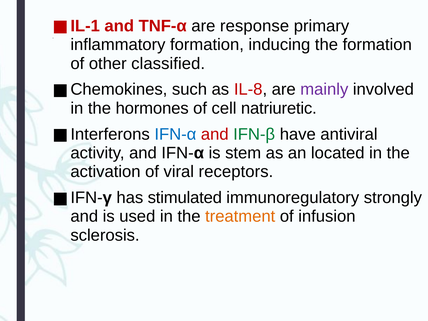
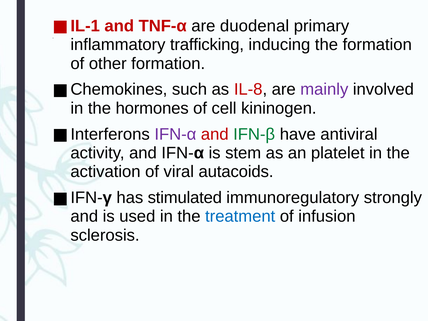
response: response -> duodenal (255, 26)
inflammatory formation: formation -> trafficking (207, 45)
other classified: classified -> formation (168, 64)
natriuretic: natriuretic -> kininogen (279, 108)
IFN-α colour: blue -> purple (175, 134)
located: located -> platelet (338, 153)
receptors: receptors -> autacoids (236, 172)
treatment colour: orange -> blue (240, 216)
